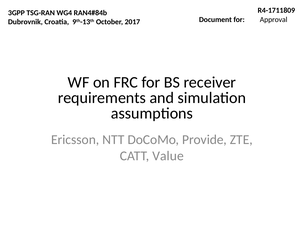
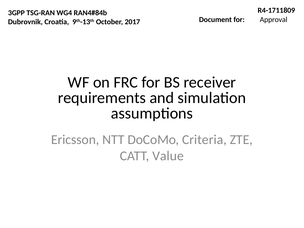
Provide: Provide -> Criteria (204, 140)
